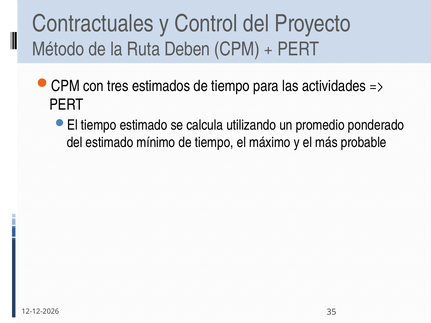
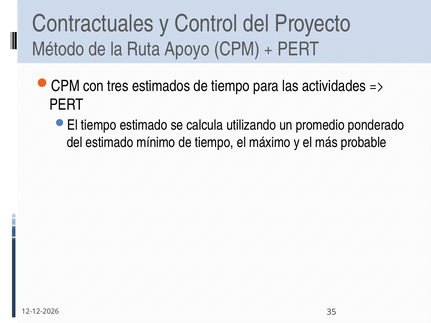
Deben: Deben -> Apoyo (187, 49)
